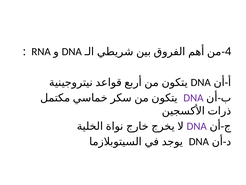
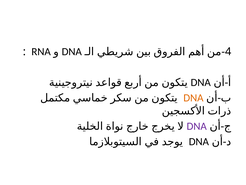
DNA colour: purple -> orange (193, 98)
